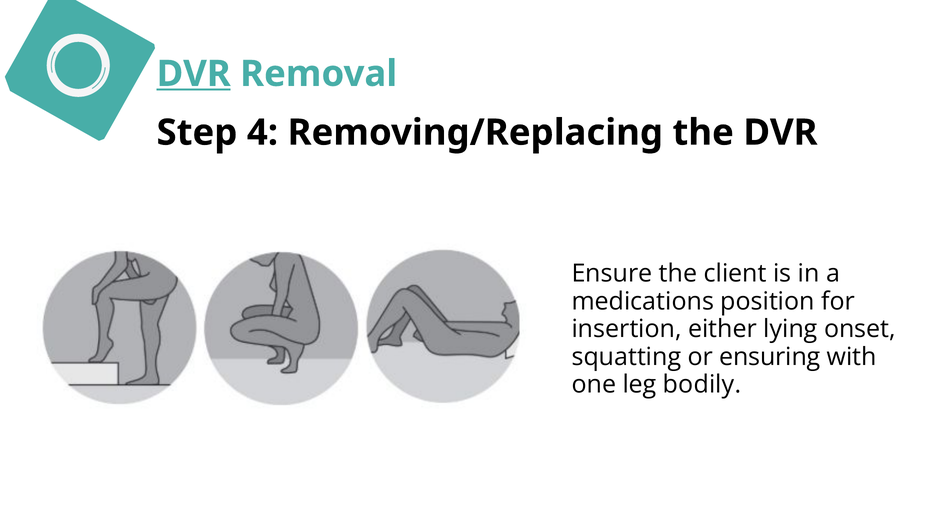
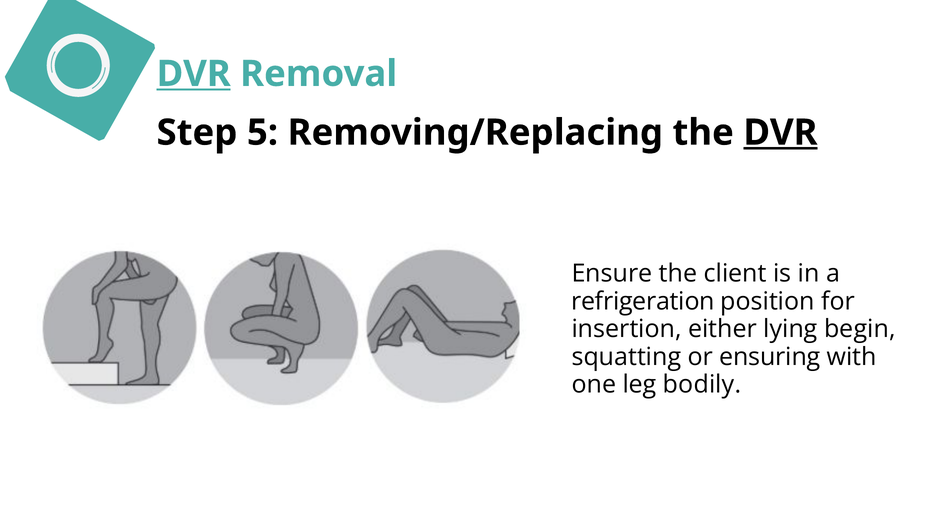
4: 4 -> 5 (262, 133)
DVR underline: none -> present (780, 133)
medications: medications -> refrigeration (643, 301)
onset: onset -> begin (860, 329)
